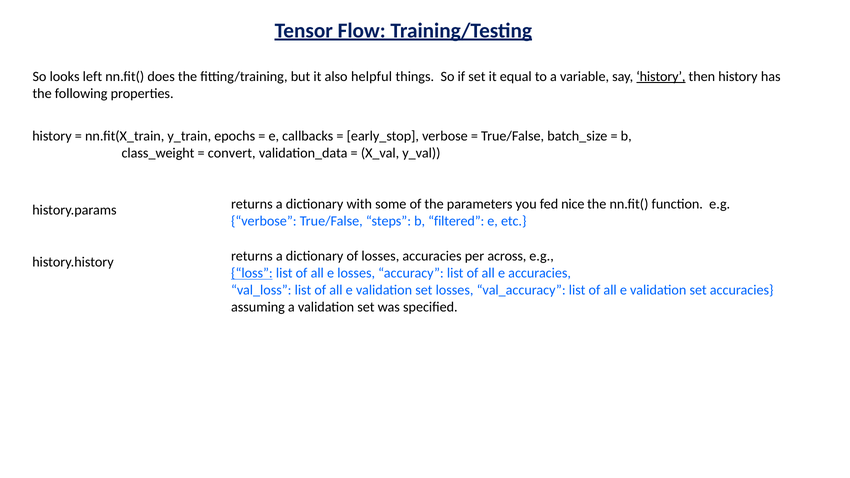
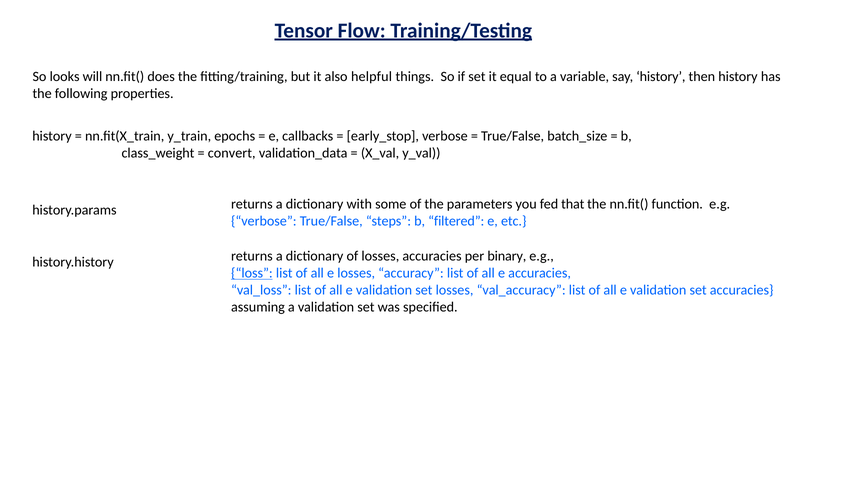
left: left -> will (92, 77)
history underline: present -> none (661, 77)
nice: nice -> that (573, 204)
across: across -> binary (507, 256)
